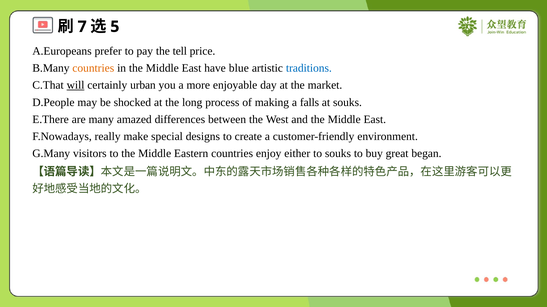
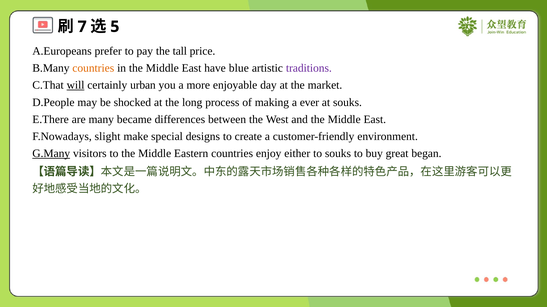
tell: tell -> tall (180, 51)
traditions colour: blue -> purple (309, 68)
falls: falls -> ever (309, 102)
amazed: amazed -> became (134, 120)
really: really -> slight (108, 137)
G.Many underline: none -> present (51, 154)
